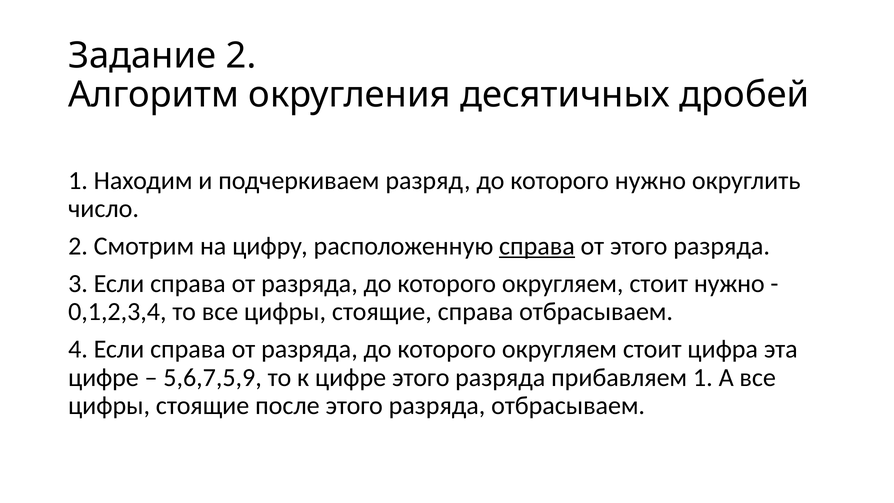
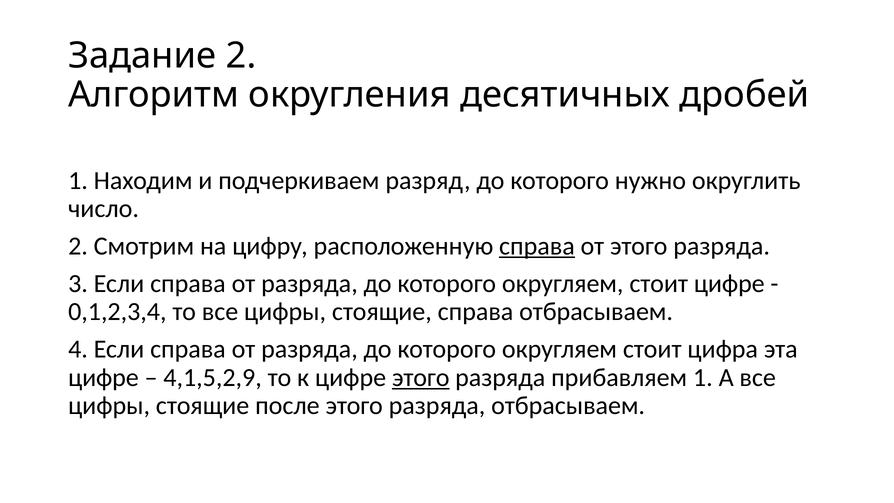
стоит нужно: нужно -> цифре (729, 284)
5,6,7,5,9: 5,6,7,5,9 -> 4,1,5,2,9 (213, 377)
этого underline: none -> present (421, 377)
